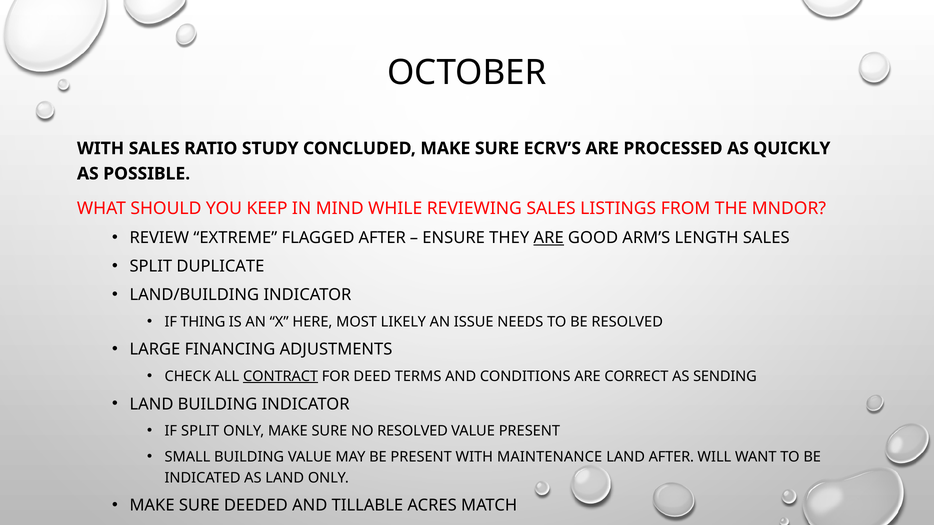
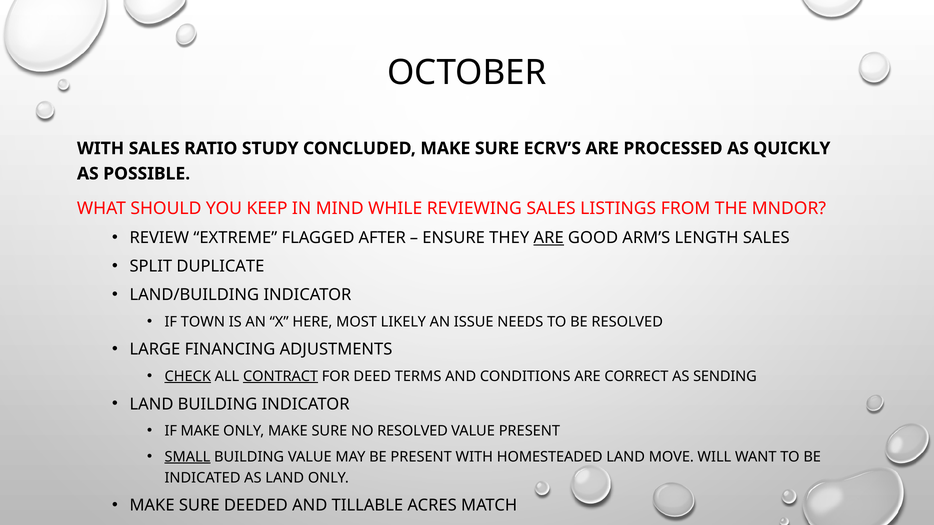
THING: THING -> TOWN (203, 322)
CHECK underline: none -> present (188, 377)
IF SPLIT: SPLIT -> MAKE (200, 431)
SMALL underline: none -> present (187, 457)
MAINTENANCE: MAINTENANCE -> HOMESTEADED (550, 457)
LAND AFTER: AFTER -> MOVE (671, 457)
